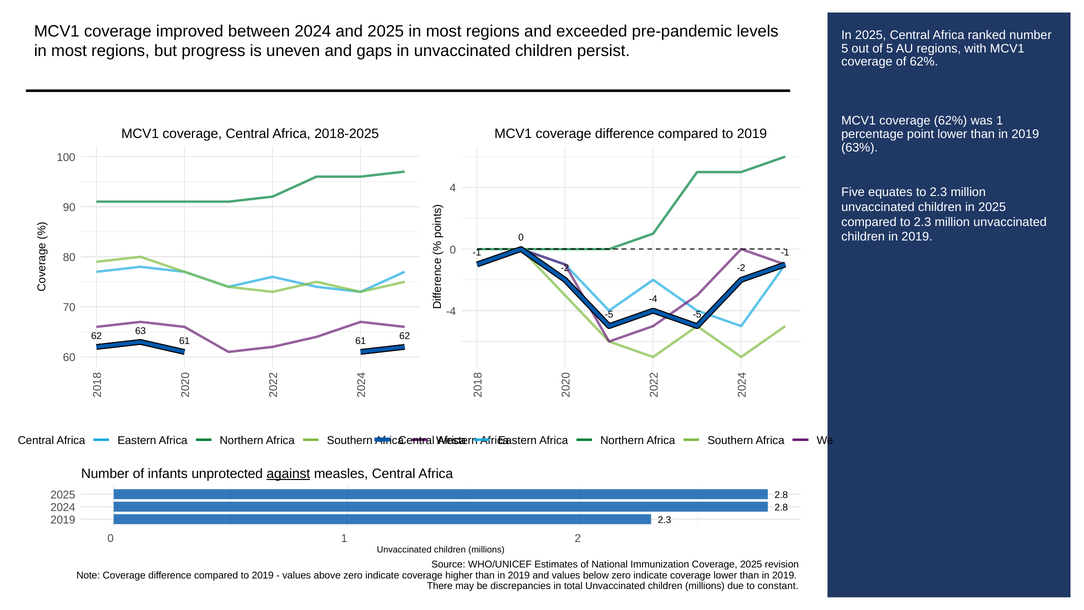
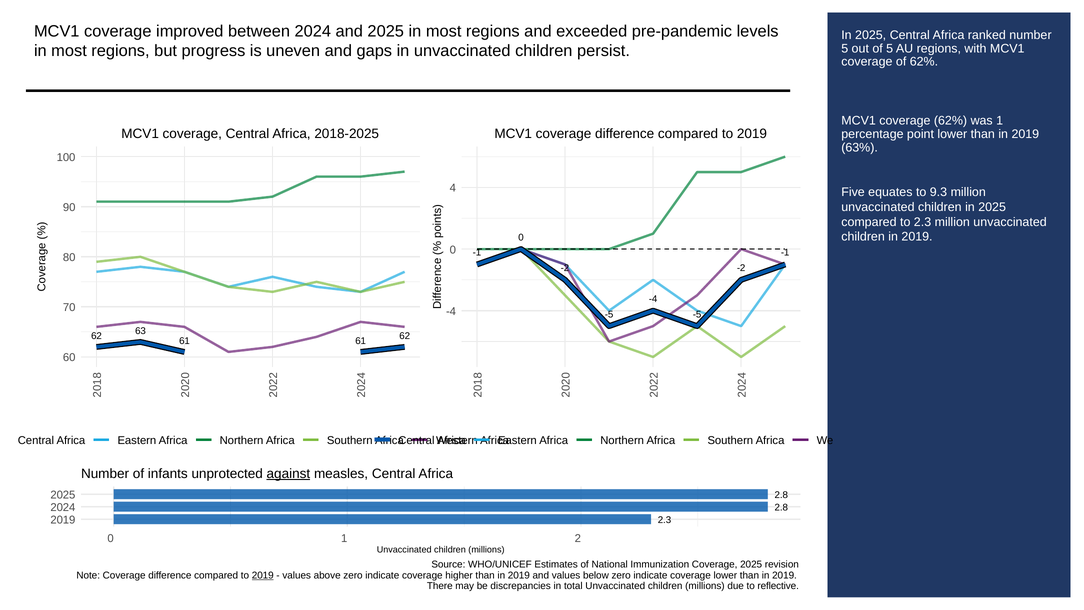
equates to 2.3: 2.3 -> 9.3 (938, 192)
2019 underline: none -> present (263, 575)
constant: constant -> reflective (778, 586)
